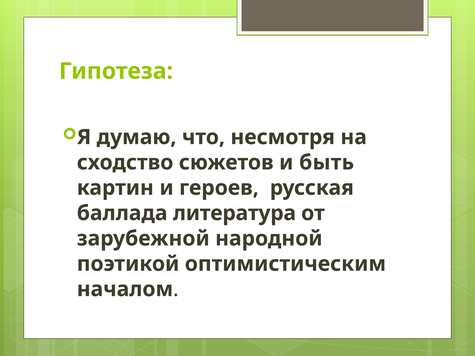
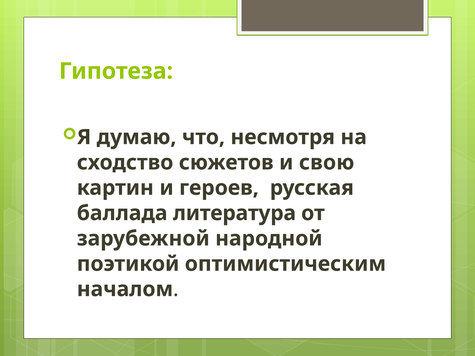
быть: быть -> свою (327, 163)
